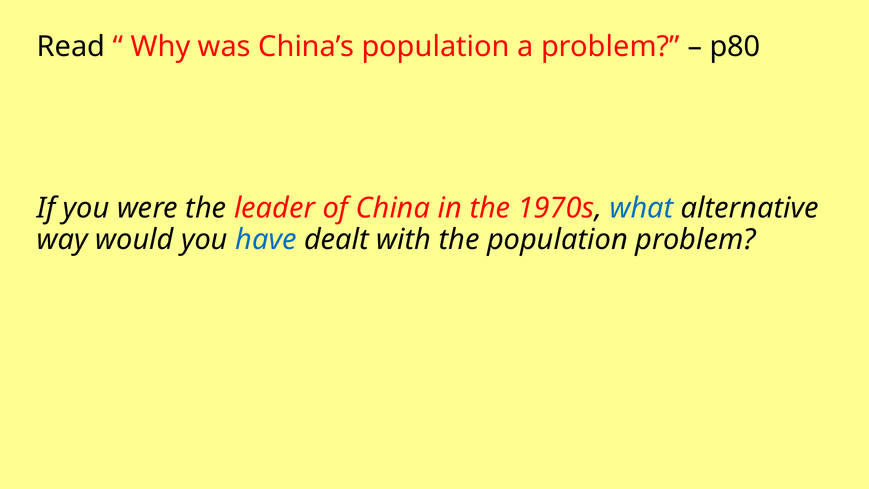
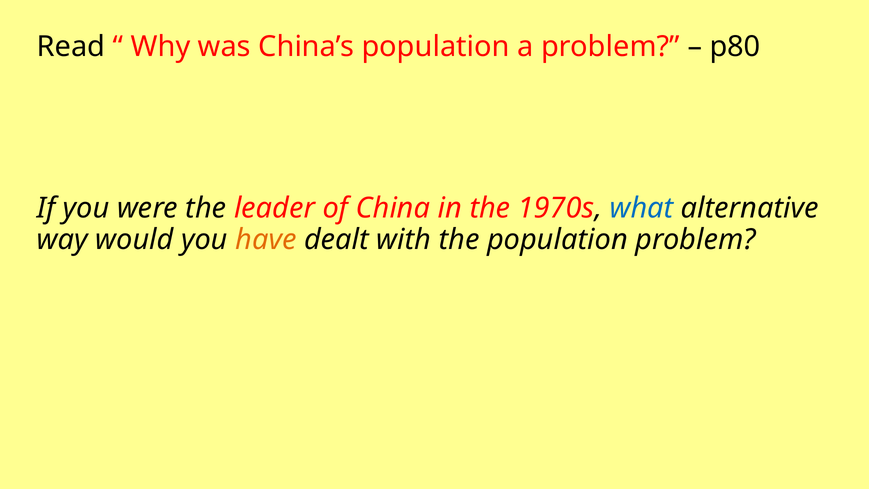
have colour: blue -> orange (266, 240)
